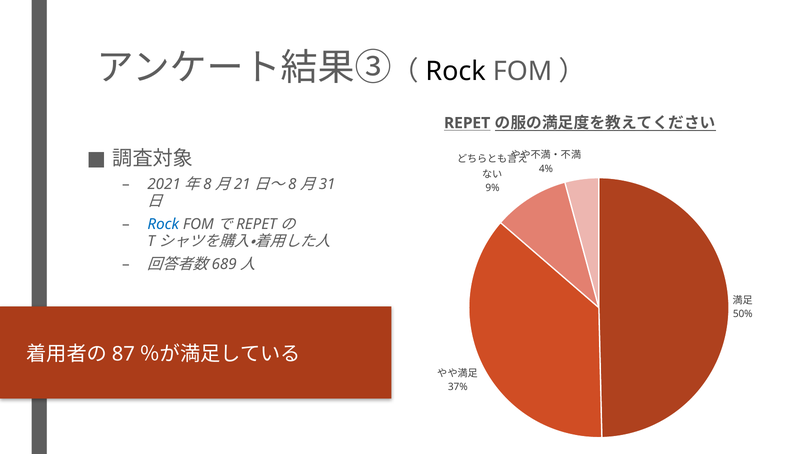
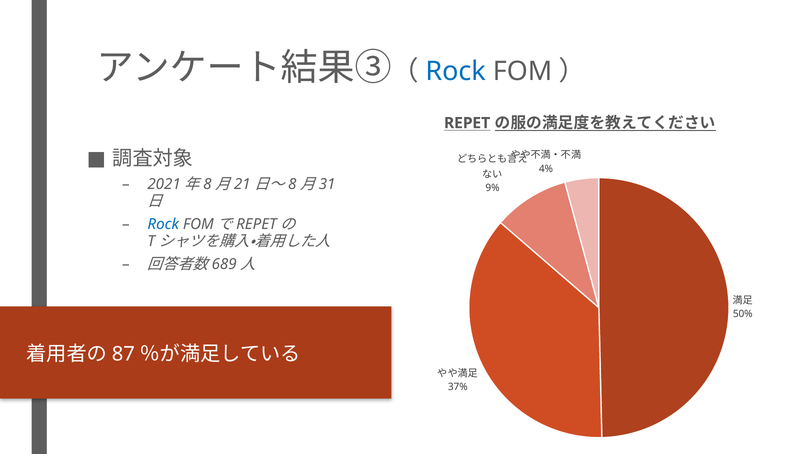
Rock colour: black -> blue (456, 71)
